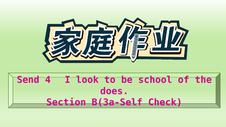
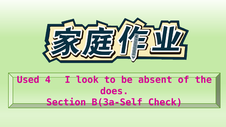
Send: Send -> Used (28, 80)
school: school -> absent (155, 80)
